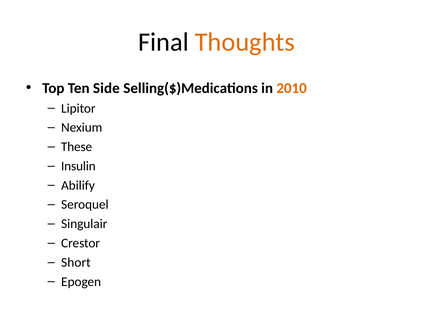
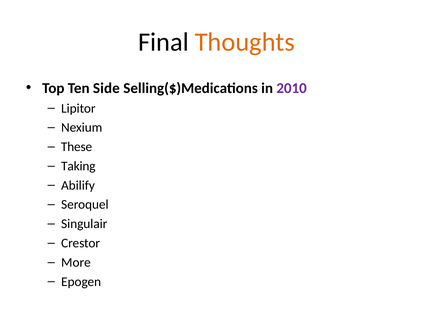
2010 colour: orange -> purple (292, 88)
Insulin: Insulin -> Taking (78, 166)
Short: Short -> More (76, 262)
